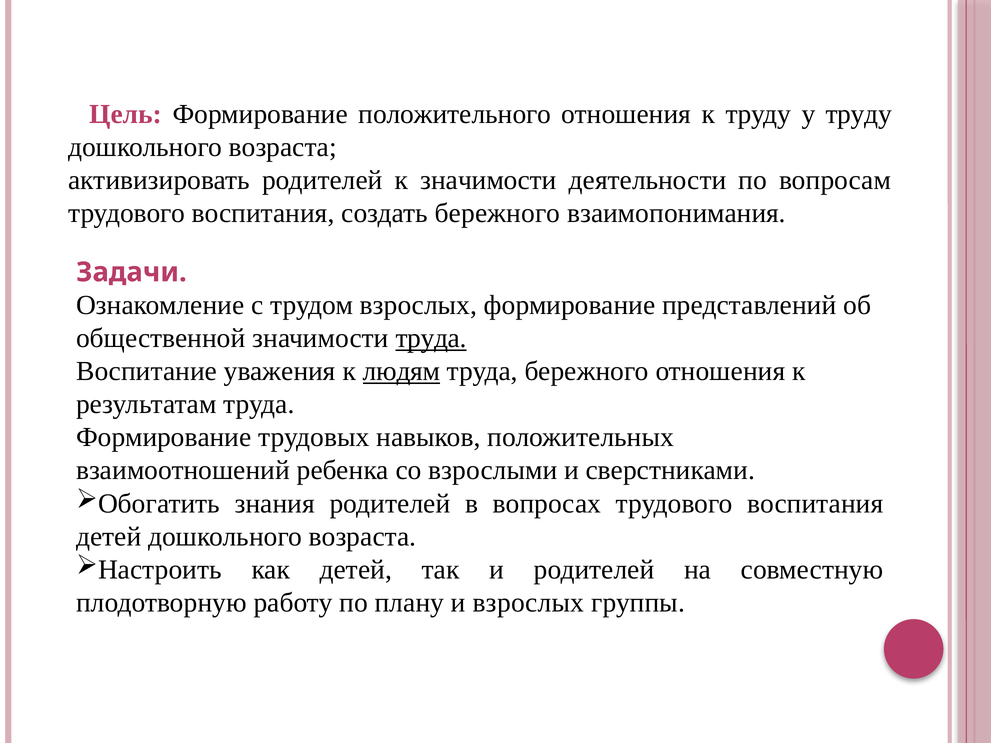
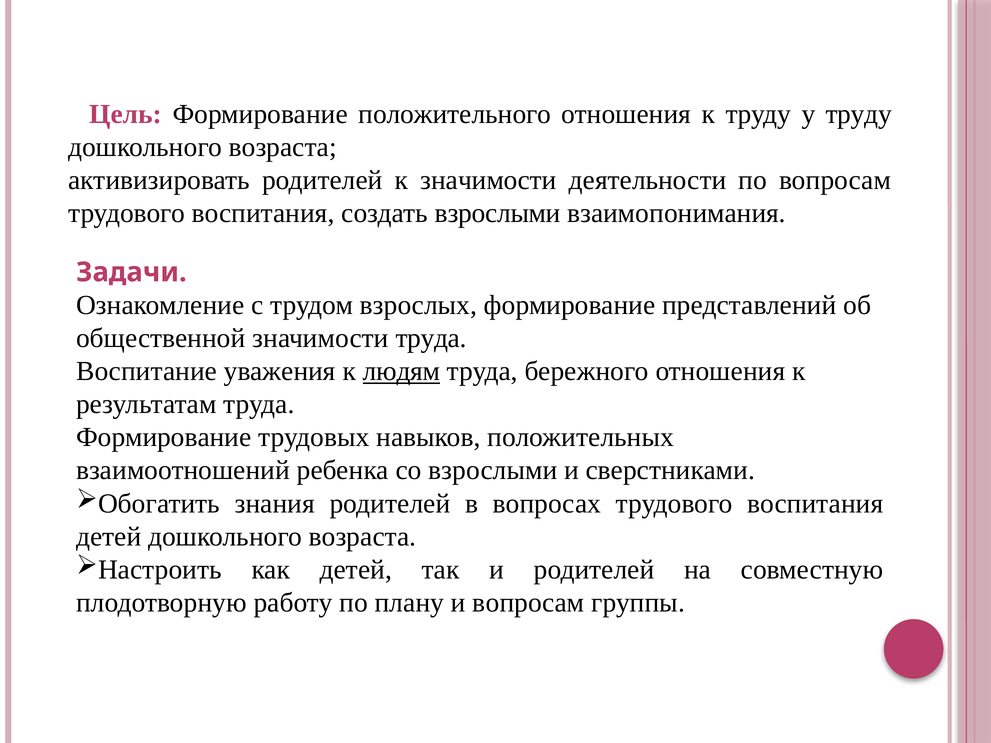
создать бережного: бережного -> взрослыми (498, 213)
труда underline: present -> none (431, 338)
и взрослых: взрослых -> вопросам (528, 603)
